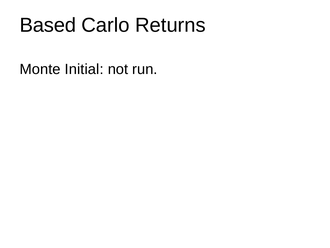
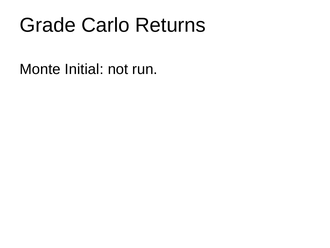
Based: Based -> Grade (48, 25)
